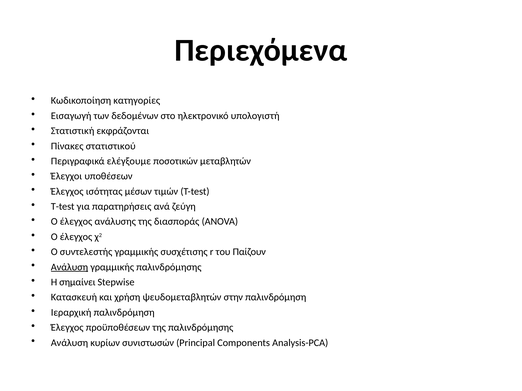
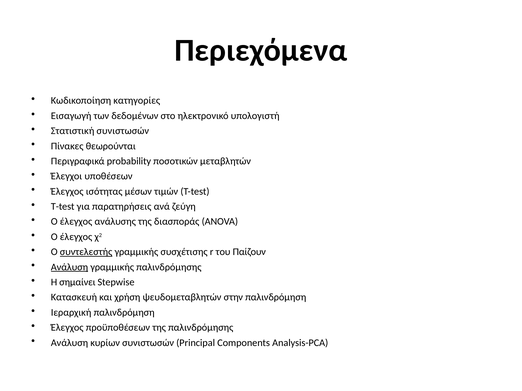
Στατιστική εκφράζονται: εκφράζονται -> συνιστωσών (123, 131)
στατιστικού: στατιστικού -> θεωρούνται (111, 146)
ελέγξουμε: ελέγξουμε -> probability (129, 161)
συντελεστής underline: none -> present (86, 252)
